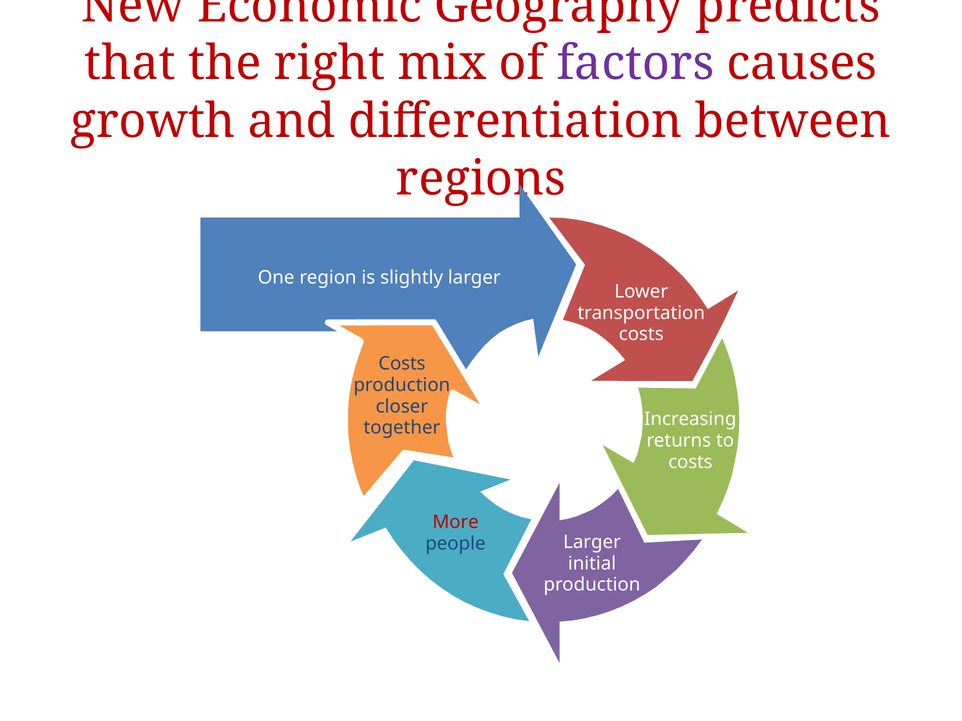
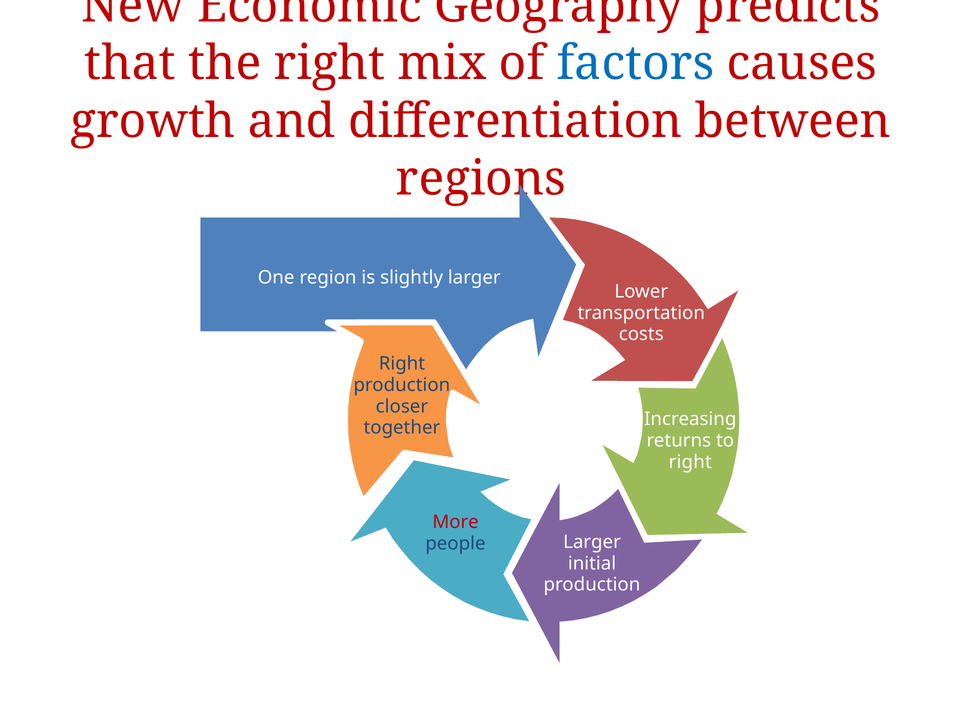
factors colour: purple -> blue (635, 64)
Costs: Costs -> Right (402, 364)
costs: costs -> right (690, 462)
